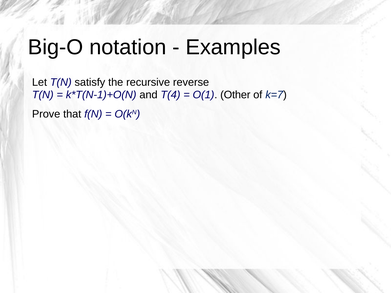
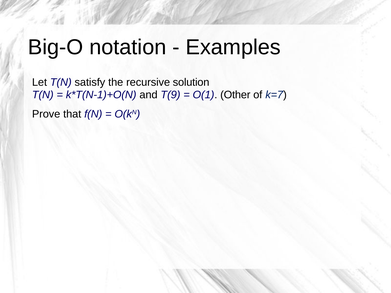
reverse: reverse -> solution (191, 82)
T(4: T(4 -> T(9 (170, 95)
